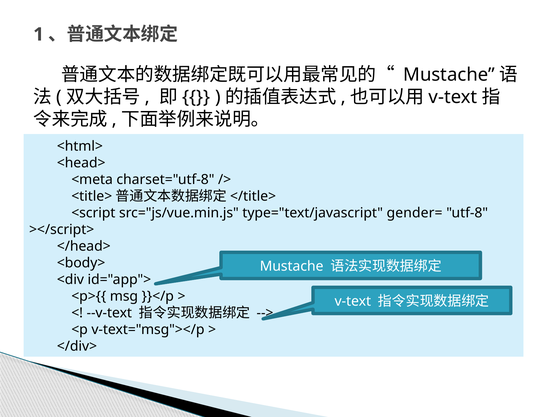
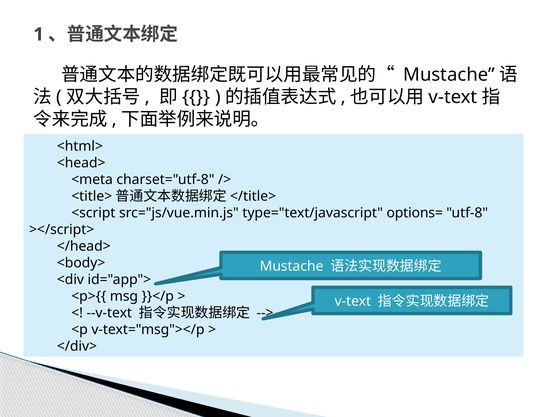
gender=: gender= -> options= (415, 213)
